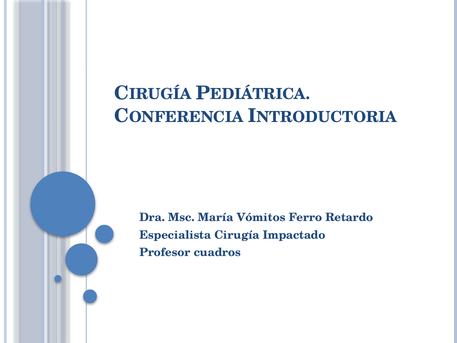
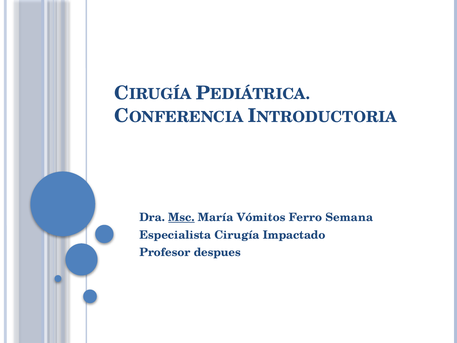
Msc underline: none -> present (181, 217)
Retardo: Retardo -> Semana (349, 217)
cuadros: cuadros -> despues (217, 252)
